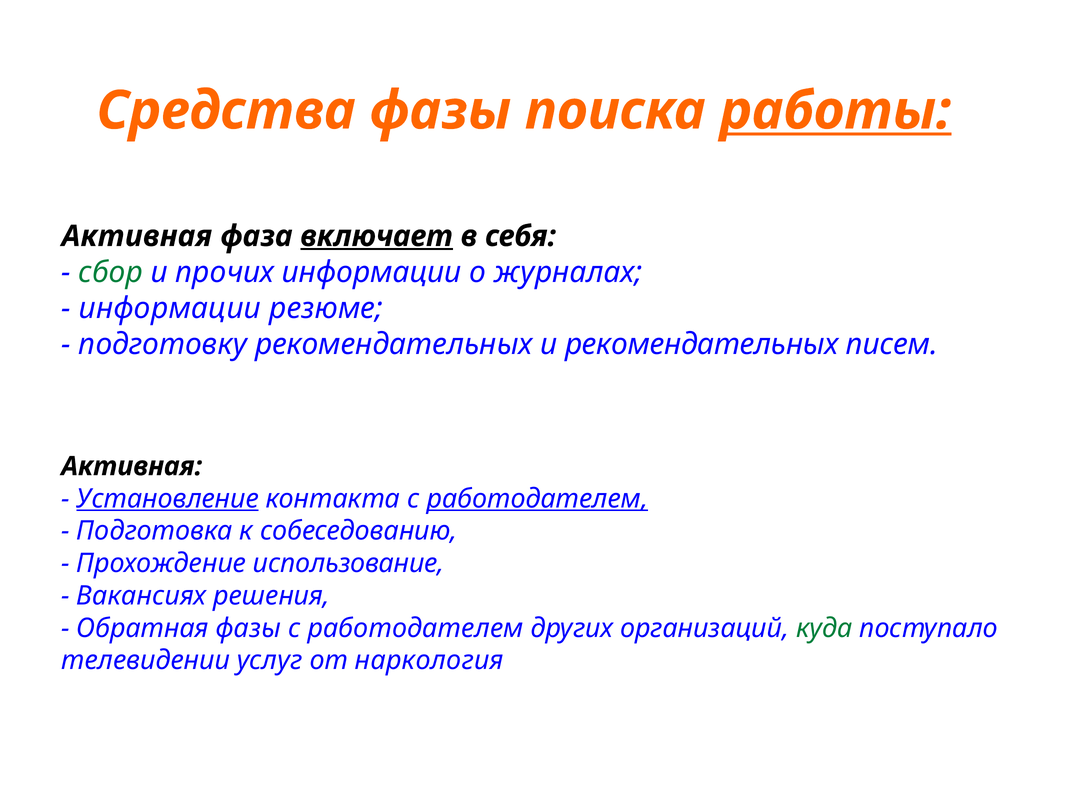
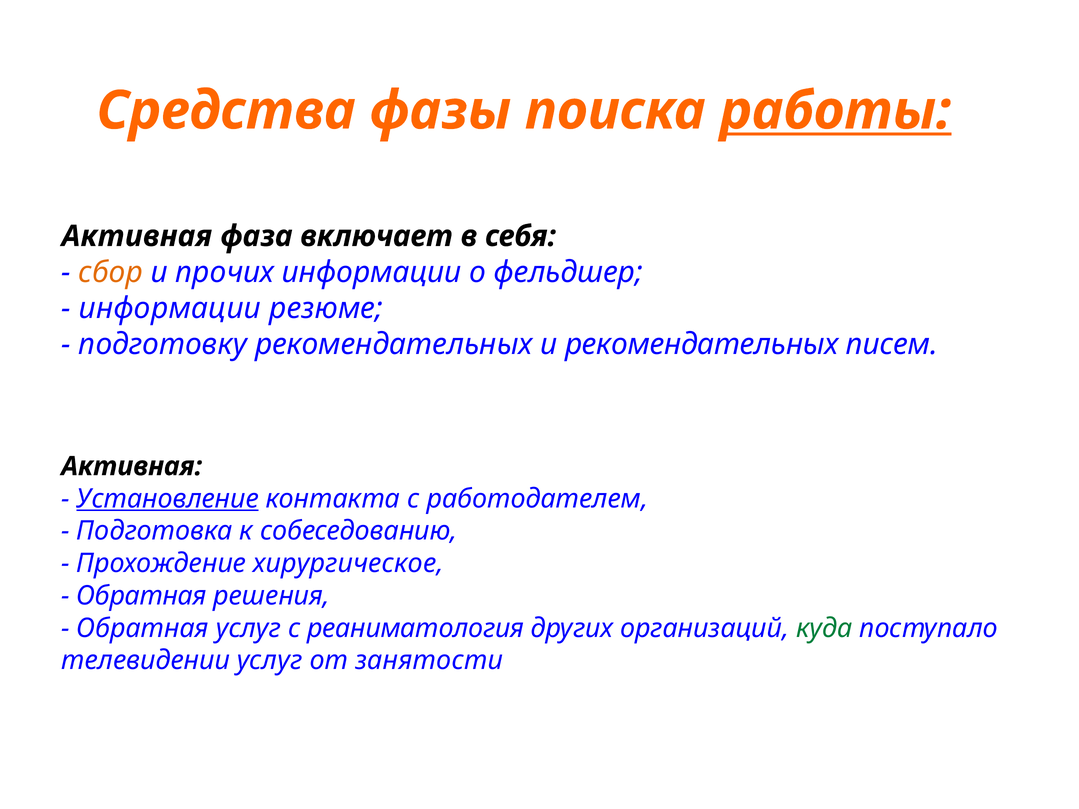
включает underline: present -> none (377, 236)
сбор colour: green -> orange (111, 272)
журналах: журналах -> фельдшер (568, 272)
работодателем underline: present -> none (537, 499)
использование: использование -> хирургическое (348, 564)
Вакансиях: Вакансиях -> Обратная (142, 596)
Обратная фазы: фазы -> услуг (248, 628)
работодателем: работодателем -> реаниматология (416, 628)
наркология: наркология -> занятости (429, 661)
